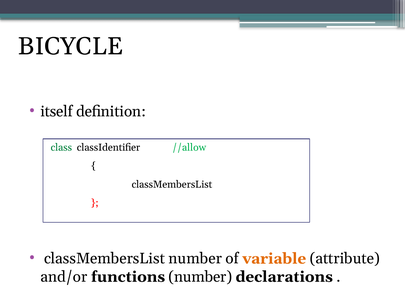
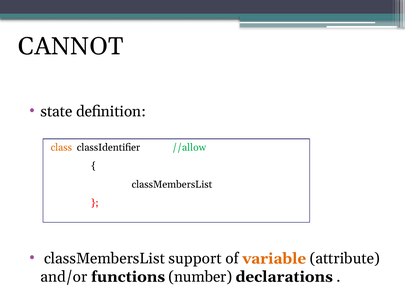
BICYCLE: BICYCLE -> CANNOT (71, 46)
itself: itself -> state (56, 112)
class colour: green -> orange (61, 148)
classMembersList number: number -> support (195, 259)
